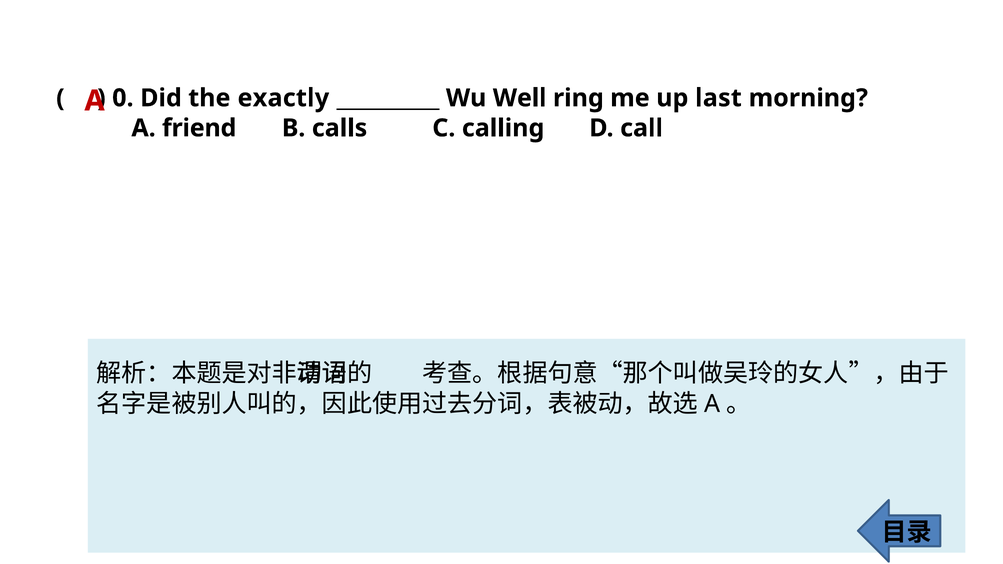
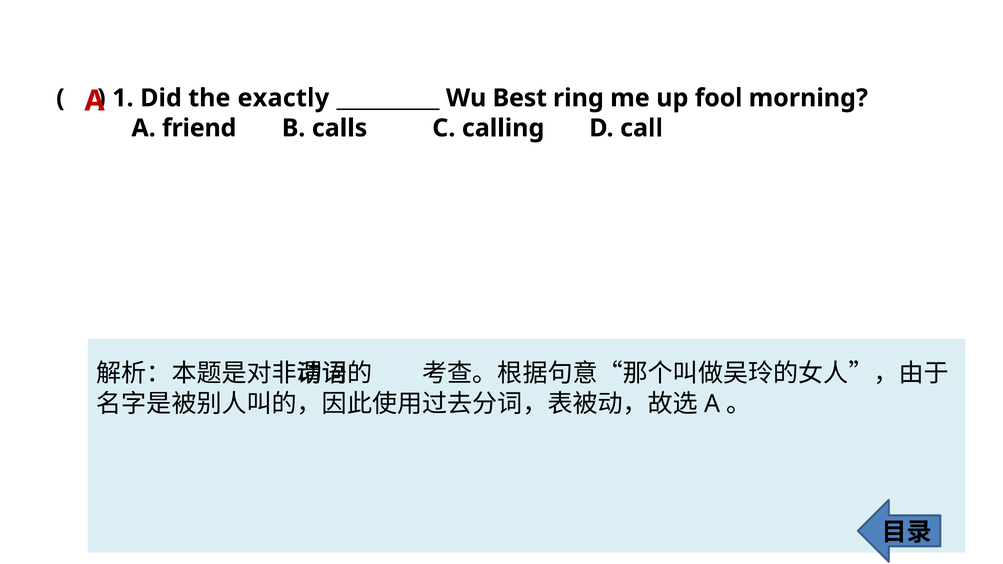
0: 0 -> 1 (123, 98)
Well: Well -> Best (520, 98)
last: last -> fool (719, 98)
